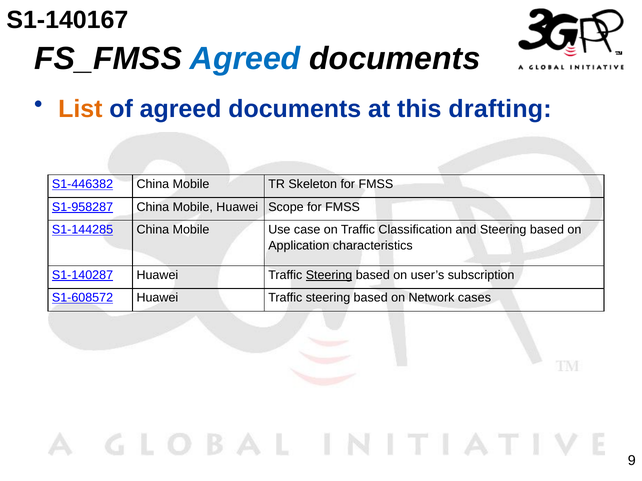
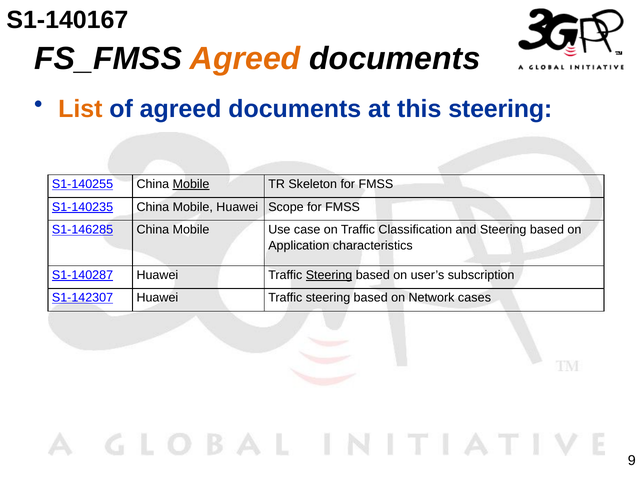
Agreed colour: blue -> orange (245, 59)
this drafting: drafting -> steering (500, 109)
S1-446382: S1-446382 -> S1-140255 (83, 184)
Mobile underline: none -> present (191, 184)
S1-958287: S1-958287 -> S1-140235 (83, 207)
S1-144285: S1-144285 -> S1-146285 (83, 230)
S1-608572: S1-608572 -> S1-142307 (83, 298)
